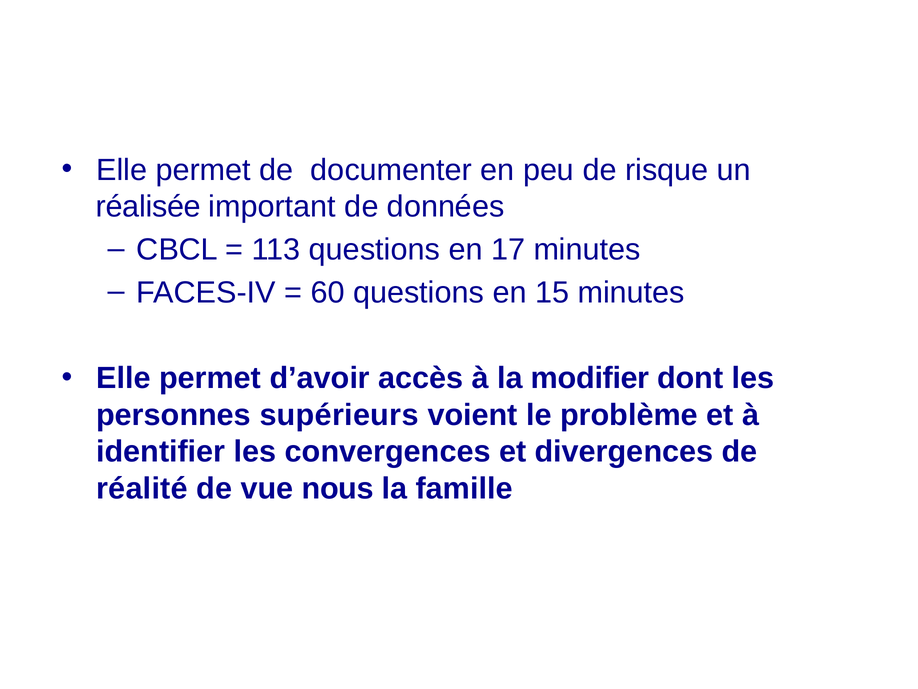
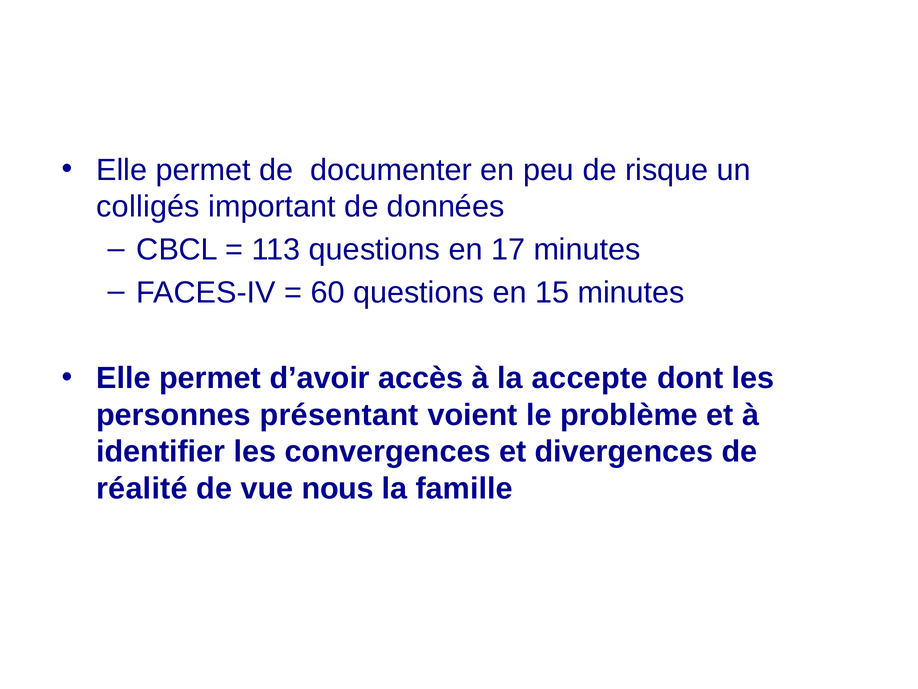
réalisée: réalisée -> colligés (148, 207)
modifier: modifier -> accepte (590, 378)
supérieurs: supérieurs -> présentant (339, 415)
